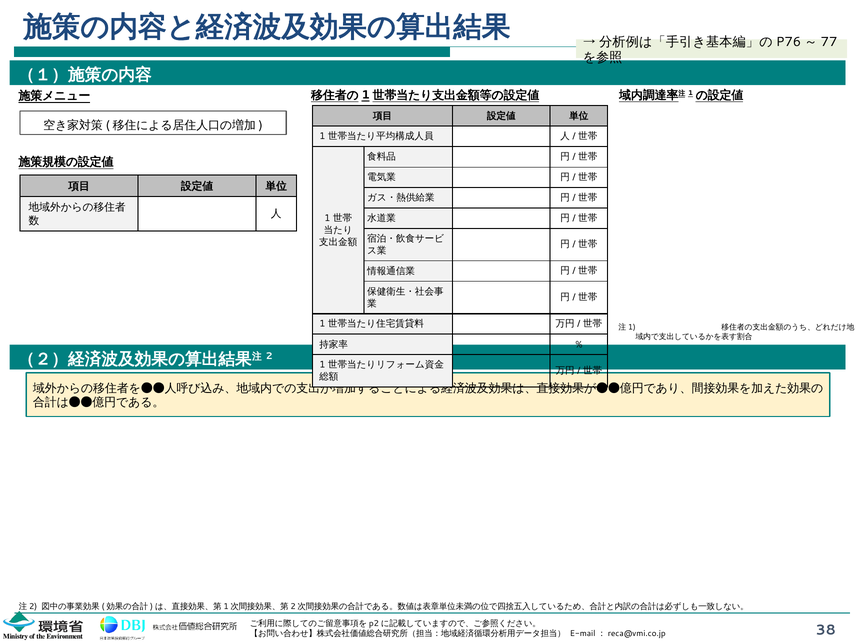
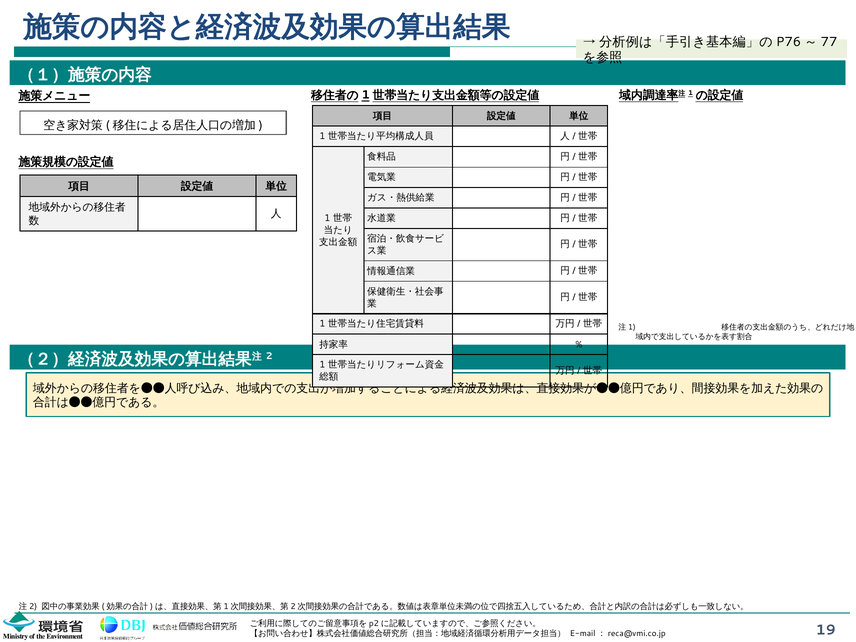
38: 38 -> 19 (826, 630)
